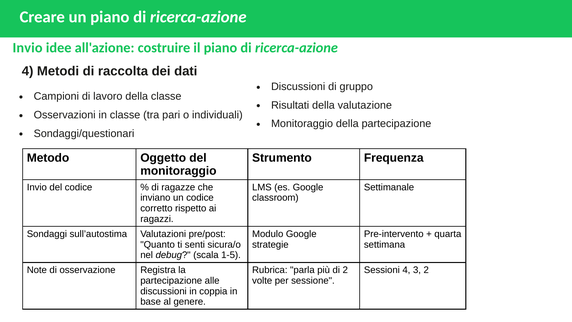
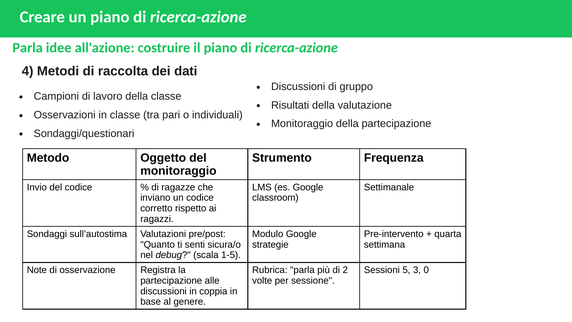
Invio: Invio -> Parla (28, 48)
Sessioni 4: 4 -> 5 (406, 270)
3 2: 2 -> 0 (426, 270)
